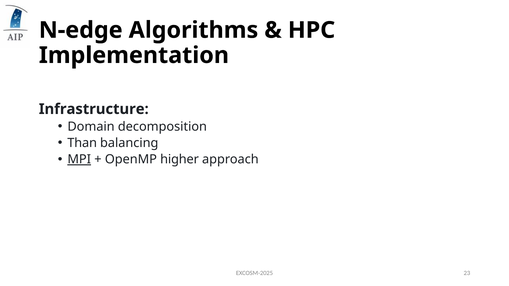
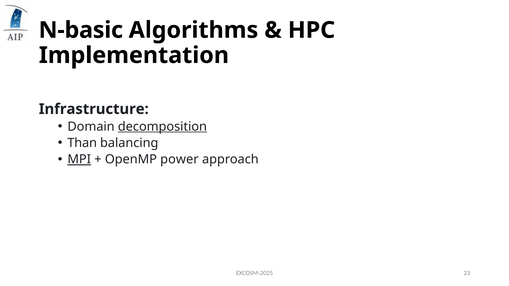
N-edge: N-edge -> N-basic (81, 30)
decomposition underline: none -> present (162, 127)
higher: higher -> power (179, 159)
